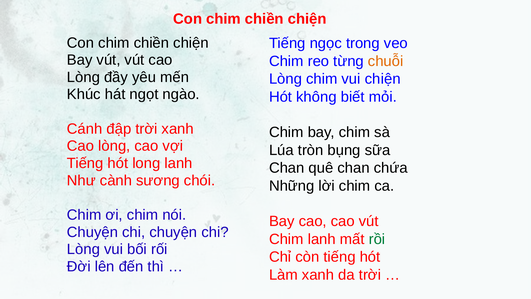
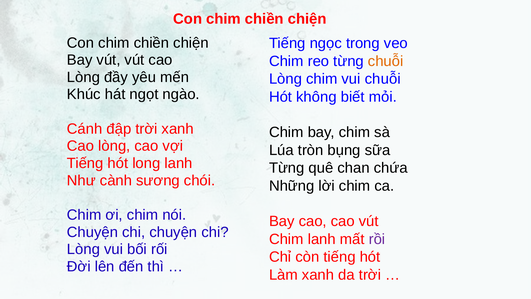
vui chiện: chiện -> chuỗi (383, 79)
Chan: Chan -> Từng (287, 168)
rồi colour: green -> purple (377, 239)
